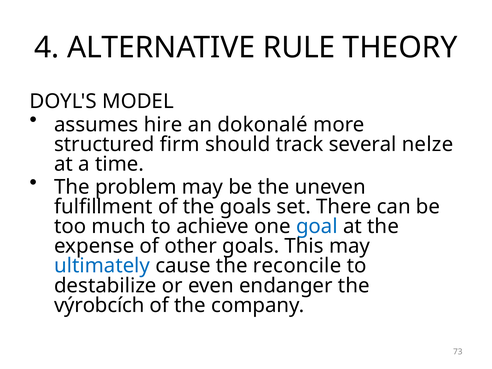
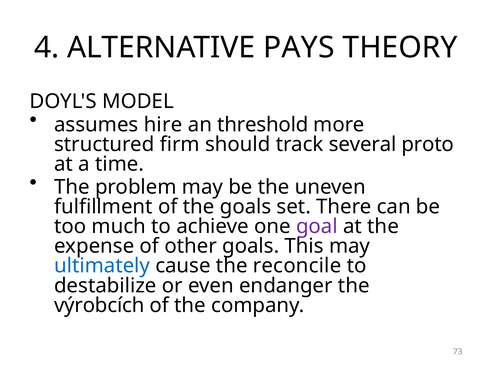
RULE: RULE -> PAYS (299, 48)
dokonalé: dokonalé -> threshold (263, 125)
nelze: nelze -> proto (428, 144)
goal colour: blue -> purple (317, 227)
